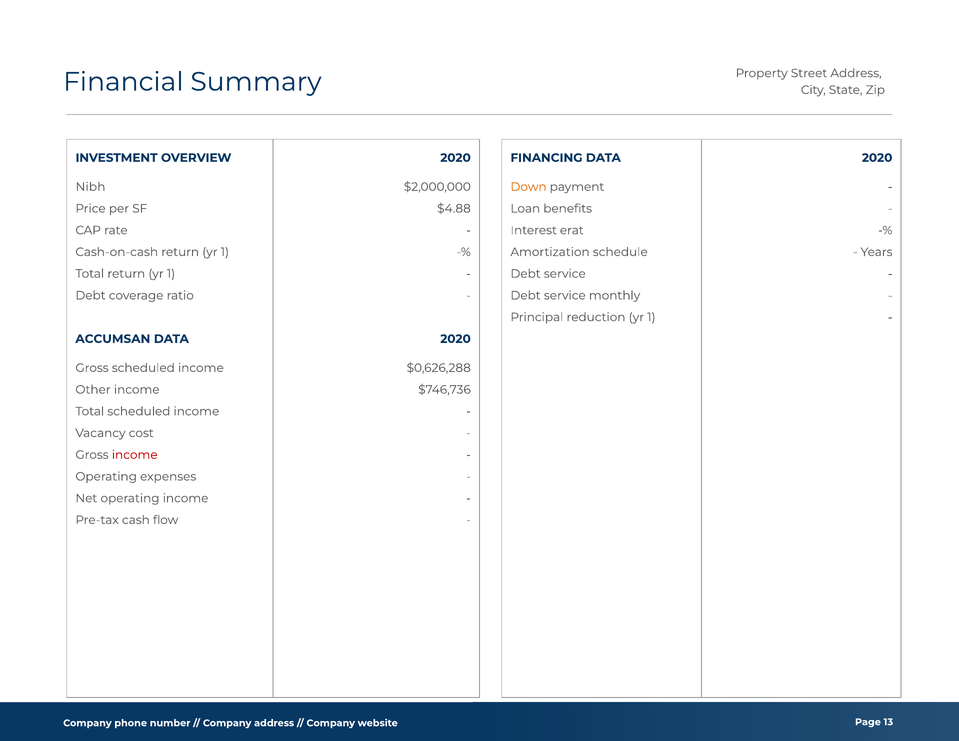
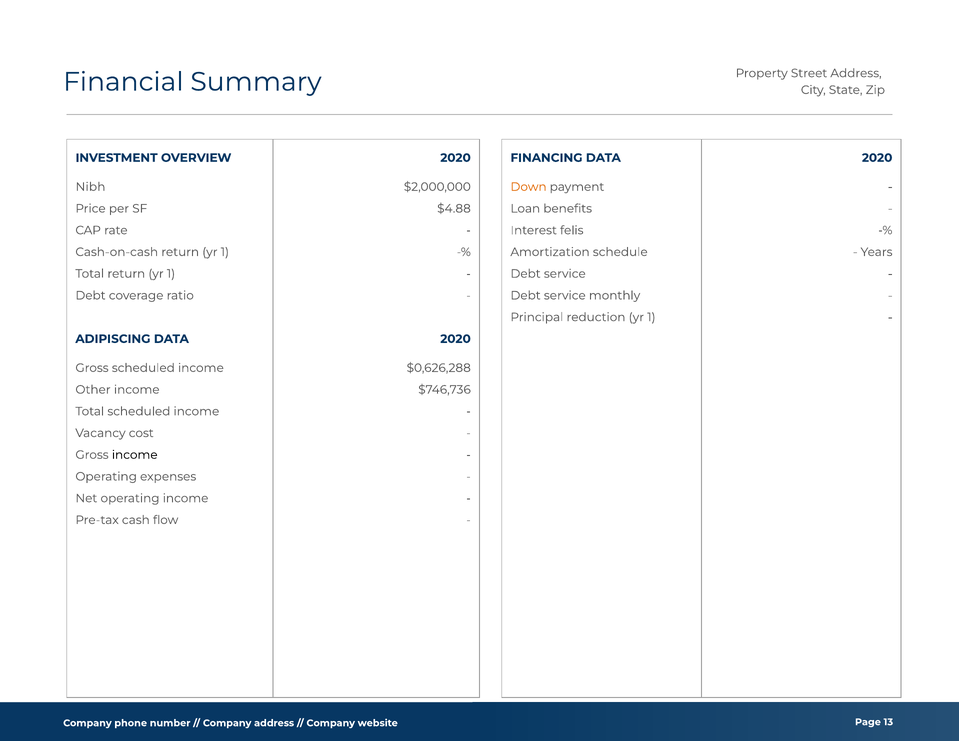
erat: erat -> felis (572, 230)
ACCUMSAN: ACCUMSAN -> ADIPISCING (113, 339)
income colour: red -> black (135, 455)
